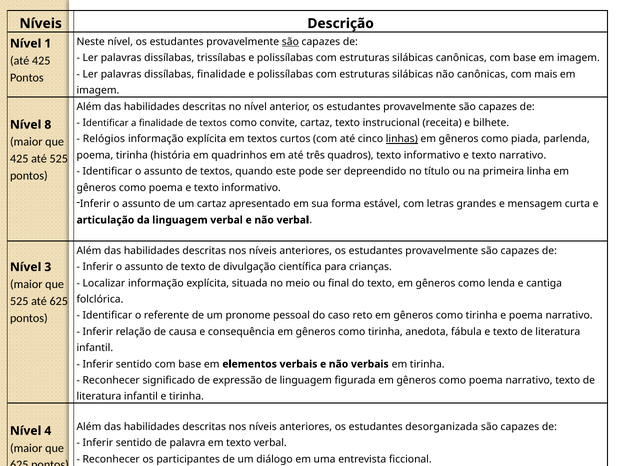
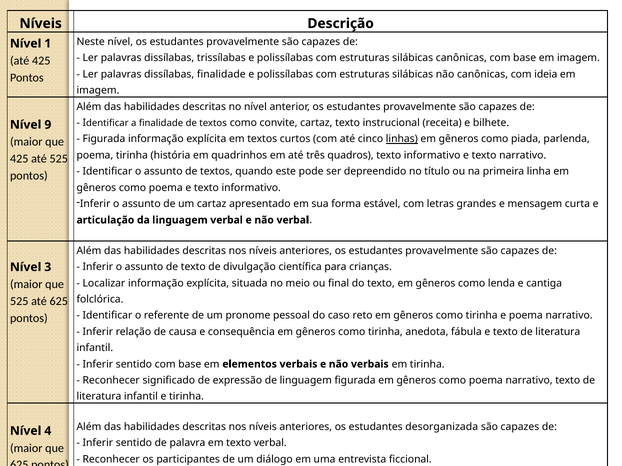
são underline: present -> none (290, 42)
mais: mais -> ideia (546, 74)
8: 8 -> 9 (48, 125)
Relógios: Relógios -> Figurada (104, 139)
